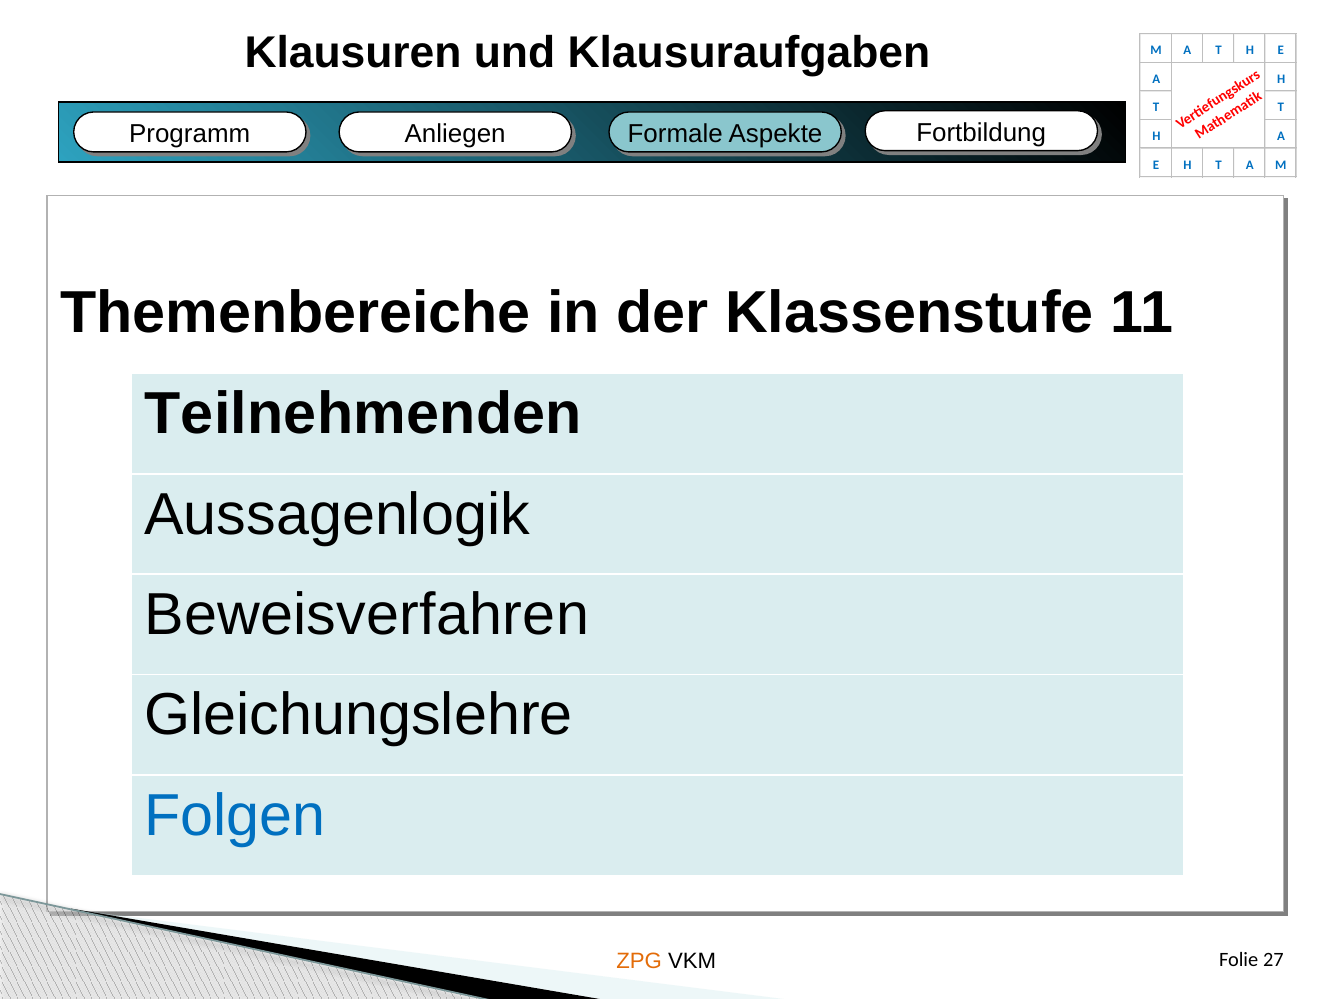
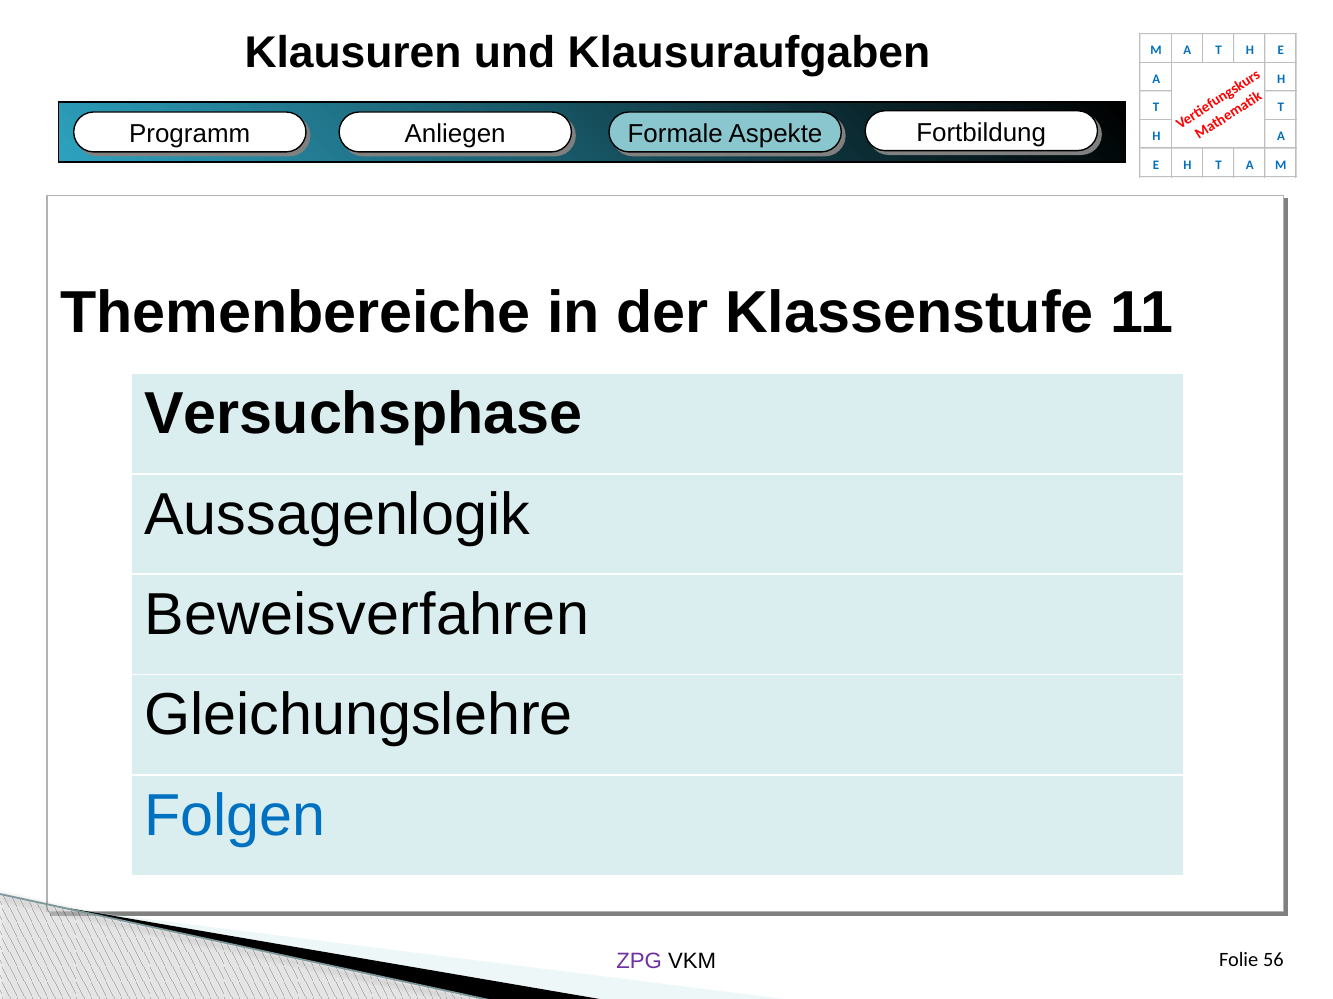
Teilnehmenden: Teilnehmenden -> Versuchsphase (363, 415)
ZPG colour: orange -> purple (639, 962)
27: 27 -> 56 (1273, 961)
